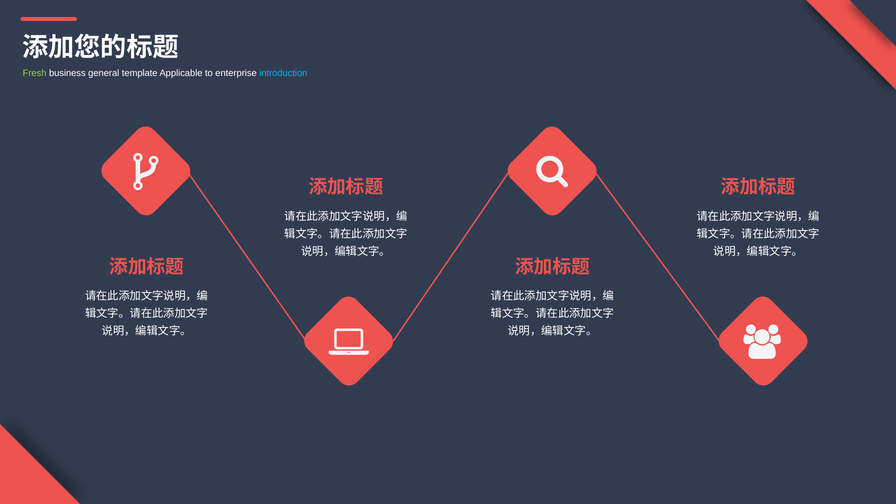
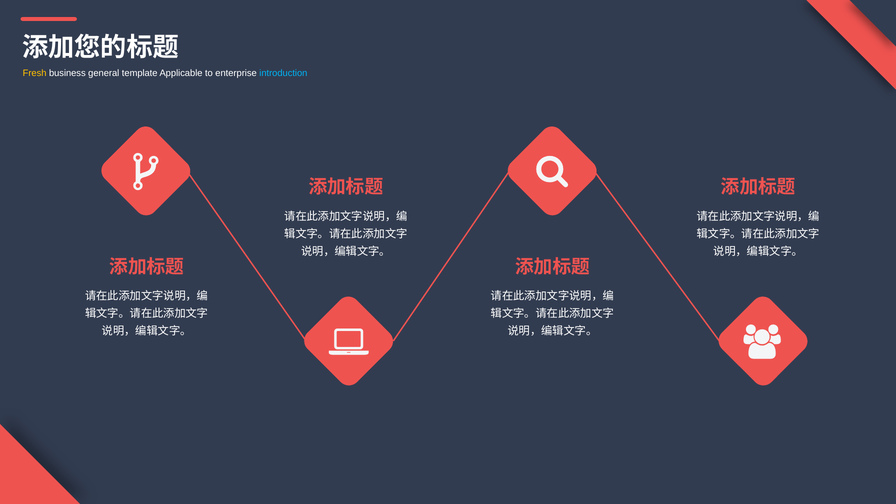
Fresh colour: light green -> yellow (35, 73)
